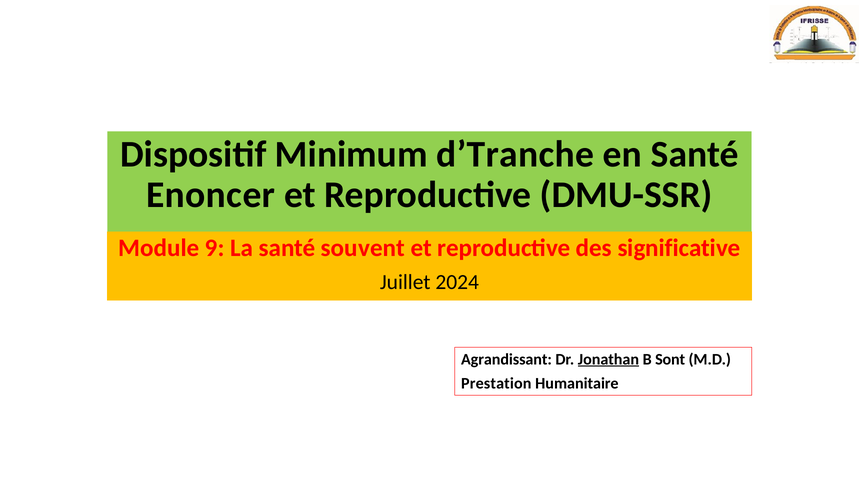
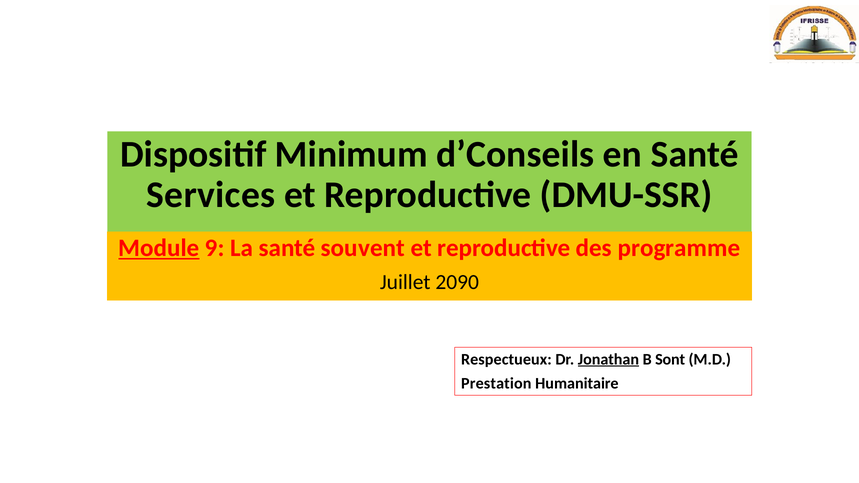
d’Tranche: d’Tranche -> d’Conseils (515, 155)
Enoncer: Enoncer -> Services (211, 195)
Module underline: none -> present (159, 248)
significative: significative -> programme (679, 248)
2024: 2024 -> 2090 (457, 282)
Agrandissant: Agrandissant -> Respectueux (506, 359)
